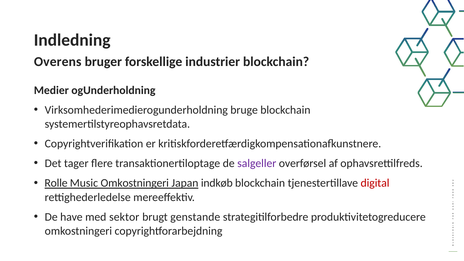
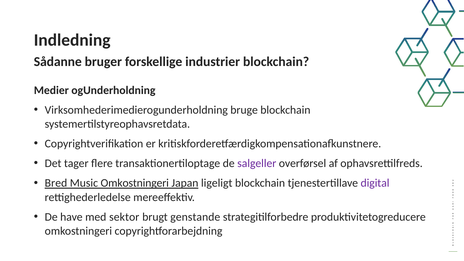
Overens: Overens -> Sådanne (58, 62)
Rolle: Rolle -> Bred (56, 183)
indkøb: indkøb -> ligeligt (217, 183)
digital colour: red -> purple (375, 183)
